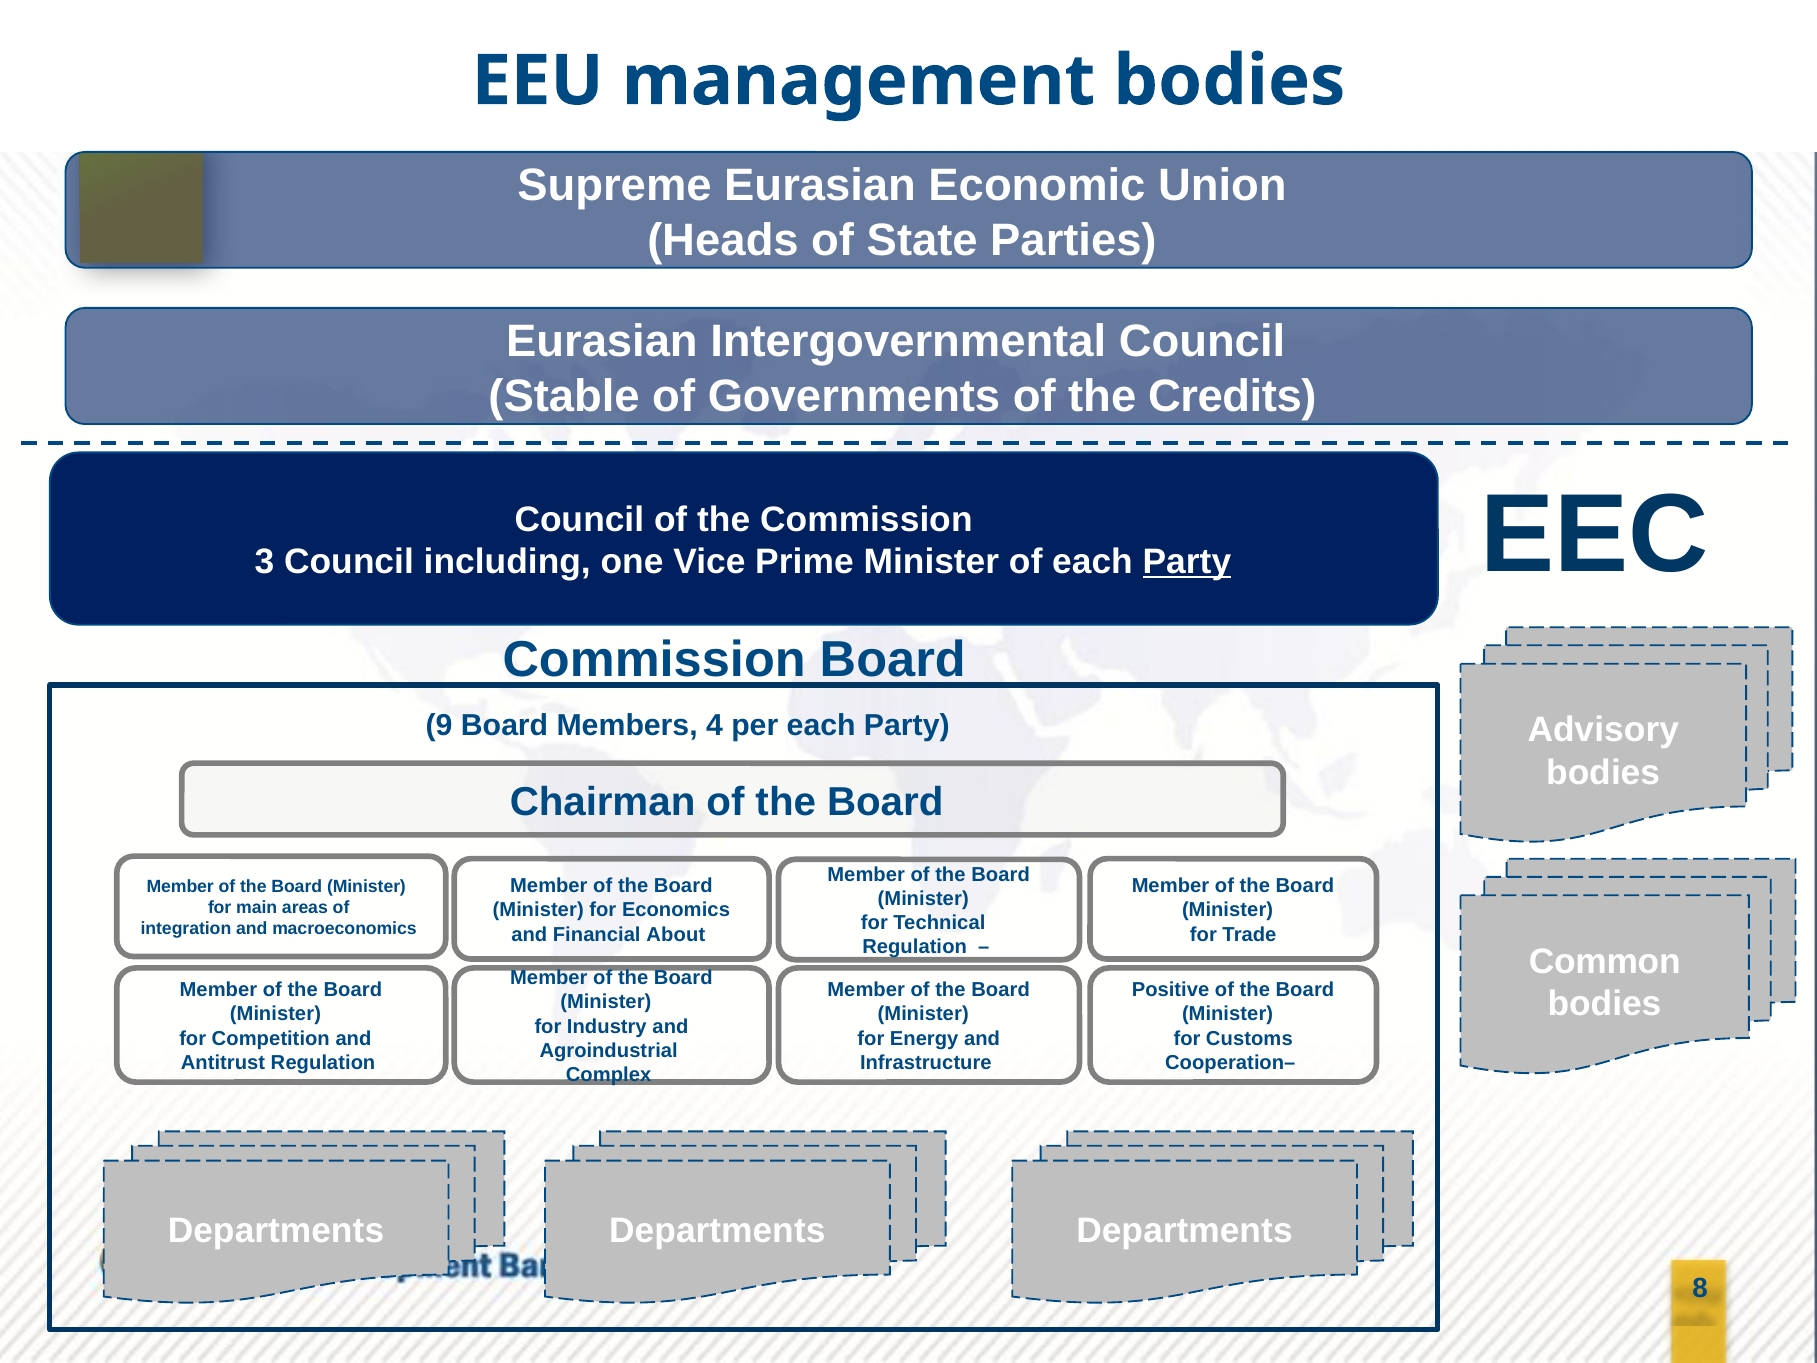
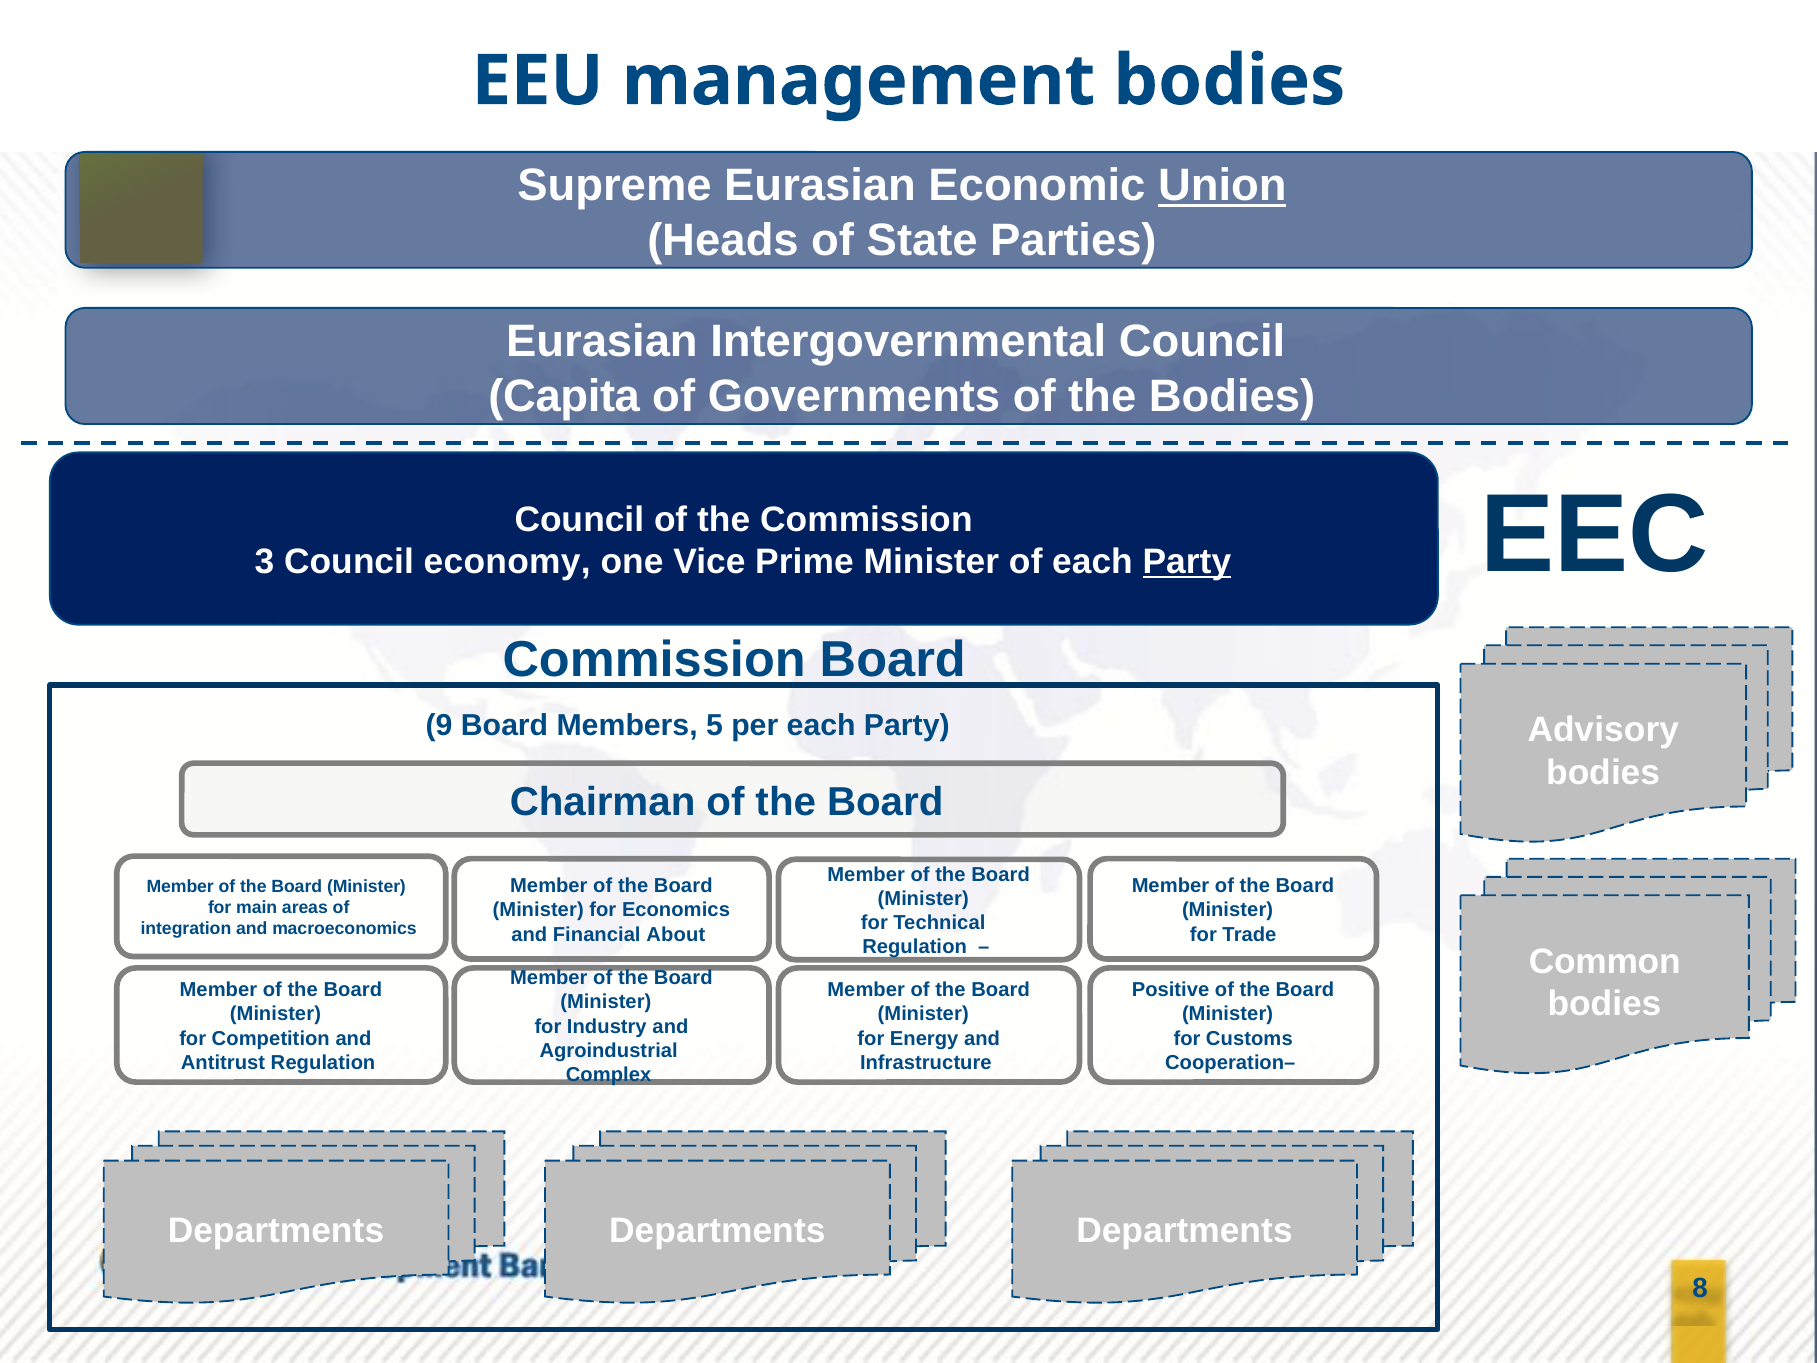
Union underline: none -> present (1222, 186)
Stable: Stable -> Capita (564, 396)
the Credits: Credits -> Bodies (1232, 396)
including: including -> economy (507, 562)
4: 4 -> 5 (715, 726)
